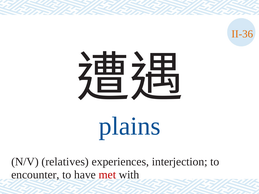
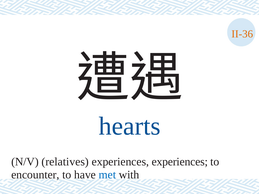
plains: plains -> hearts (130, 126)
experiences interjection: interjection -> experiences (180, 162)
met colour: red -> blue (107, 175)
